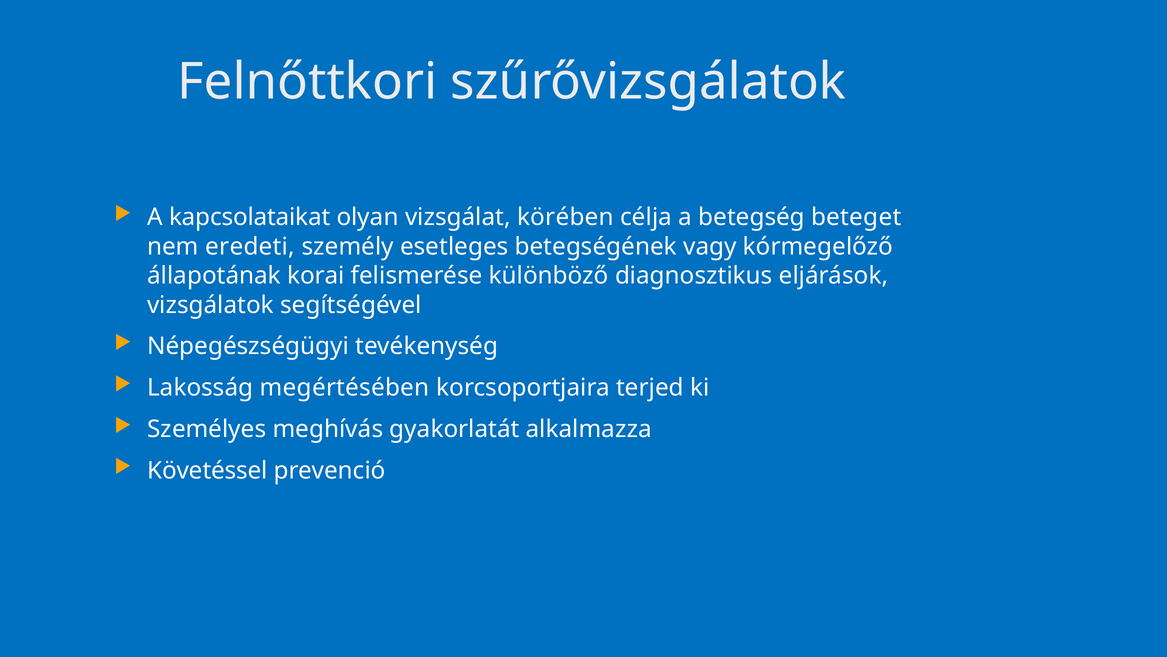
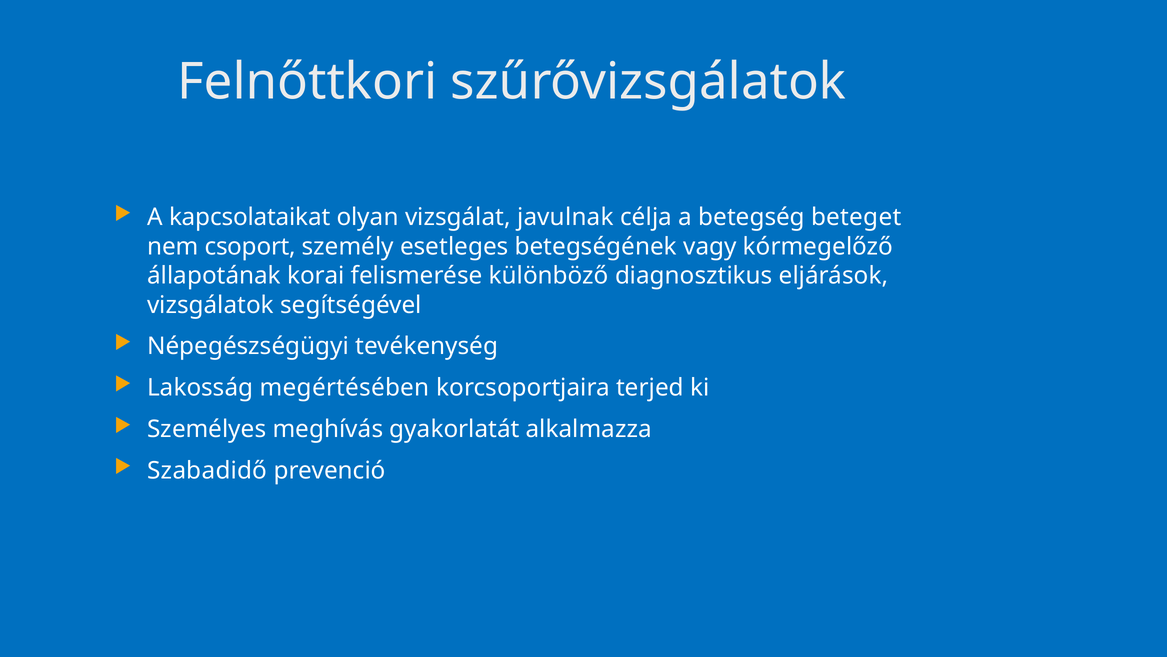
körében: körében -> javulnak (565, 217)
eredeti: eredeti -> csoport (250, 246)
Követéssel: Követéssel -> Szabadidő (207, 470)
